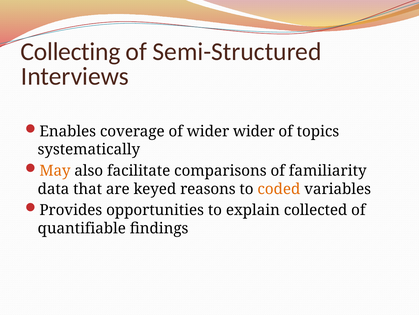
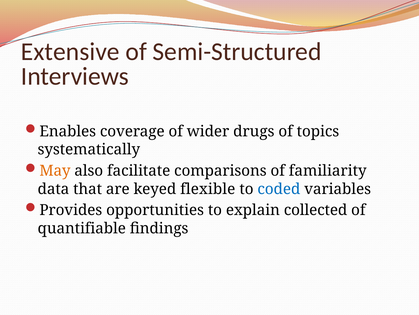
Collecting: Collecting -> Extensive (70, 52)
wider wider: wider -> drugs (254, 131)
reasons: reasons -> flexible (208, 189)
coded colour: orange -> blue (279, 189)
